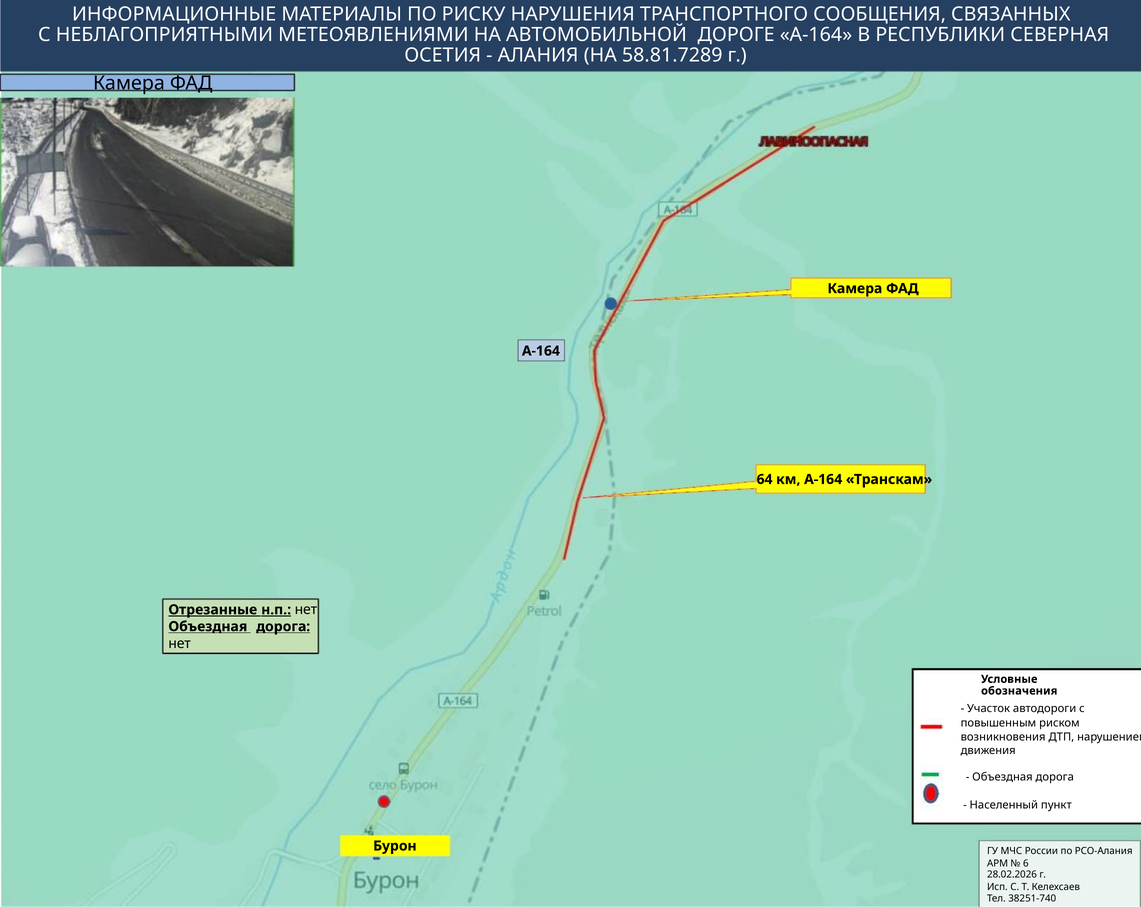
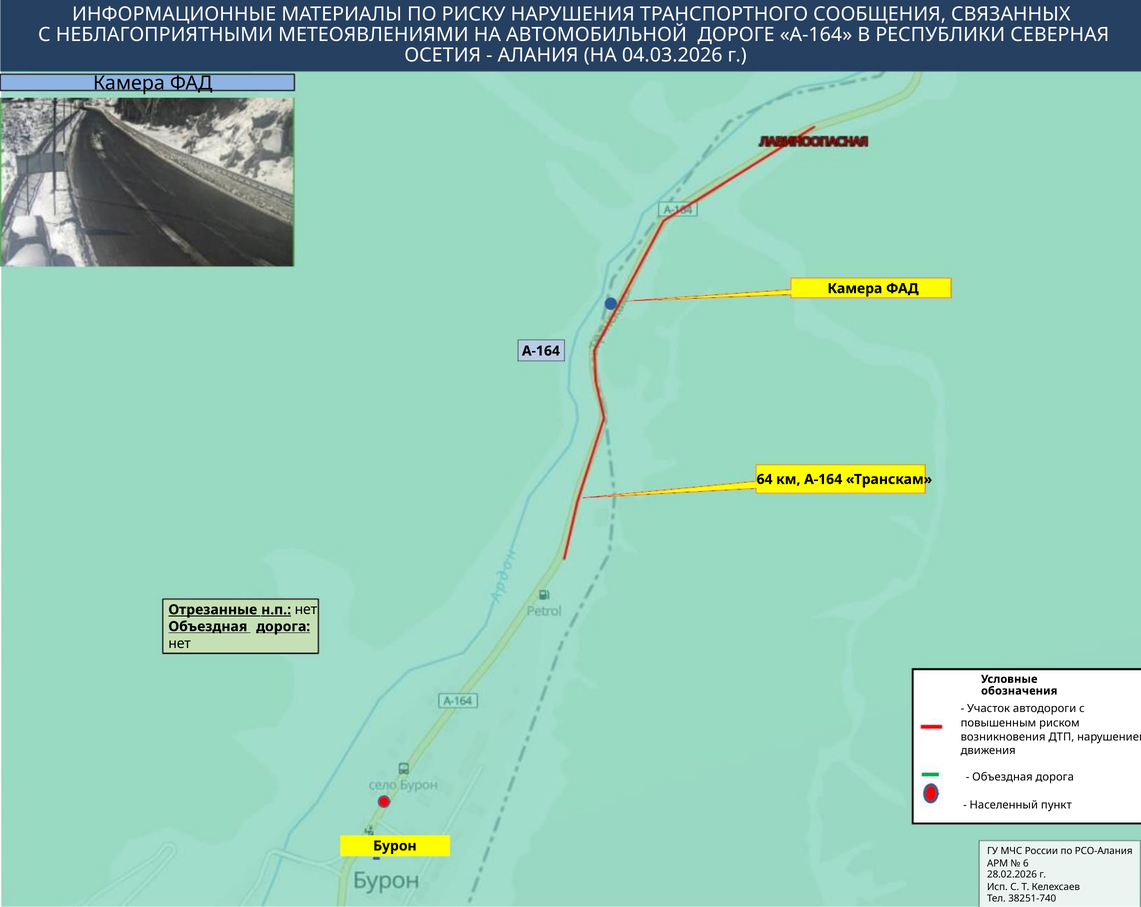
58.81.7289: 58.81.7289 -> 04.03.2026 (672, 55)
